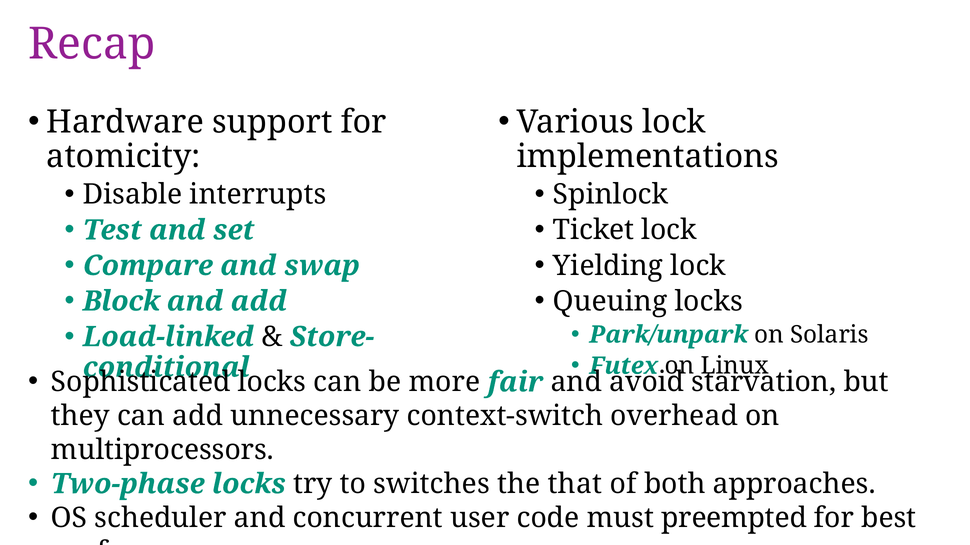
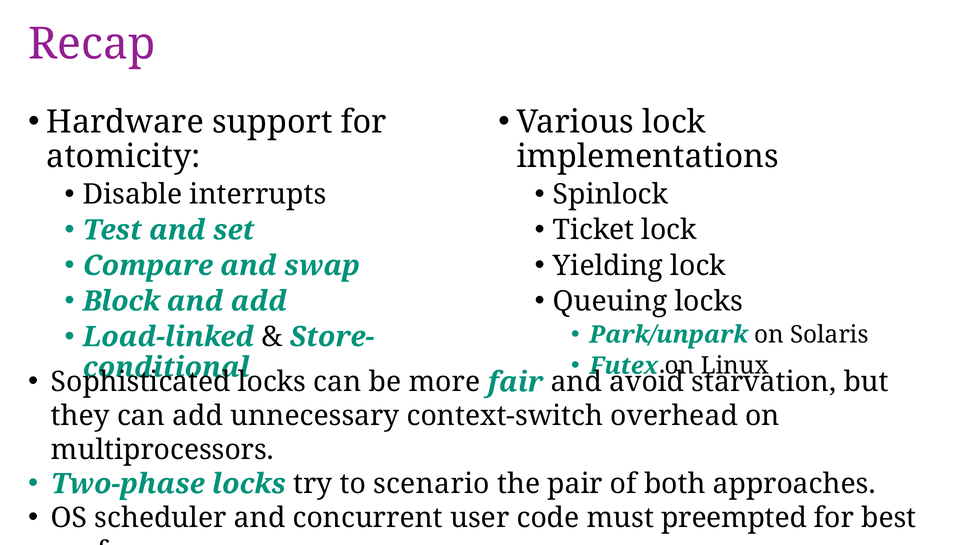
switches: switches -> scenario (432, 484)
that: that -> pair (575, 484)
